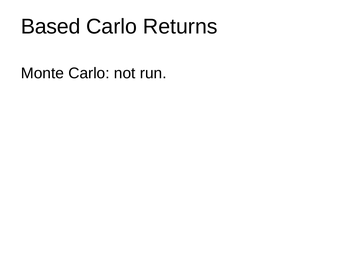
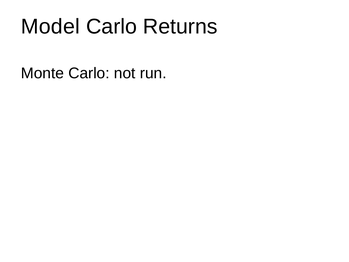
Based: Based -> Model (50, 26)
